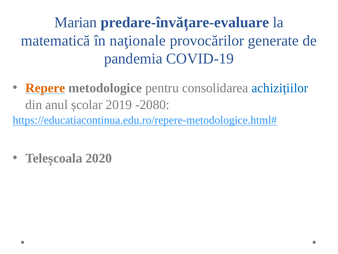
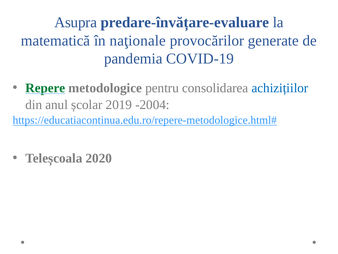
Marian: Marian -> Asupra (76, 22)
Repere colour: orange -> green (45, 88)
-2080: -2080 -> -2004 (152, 105)
